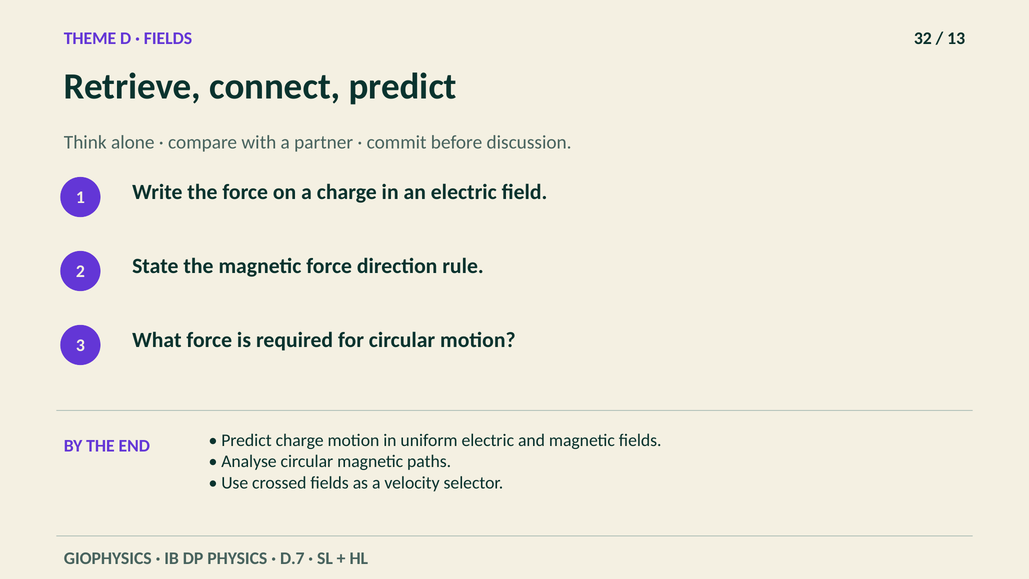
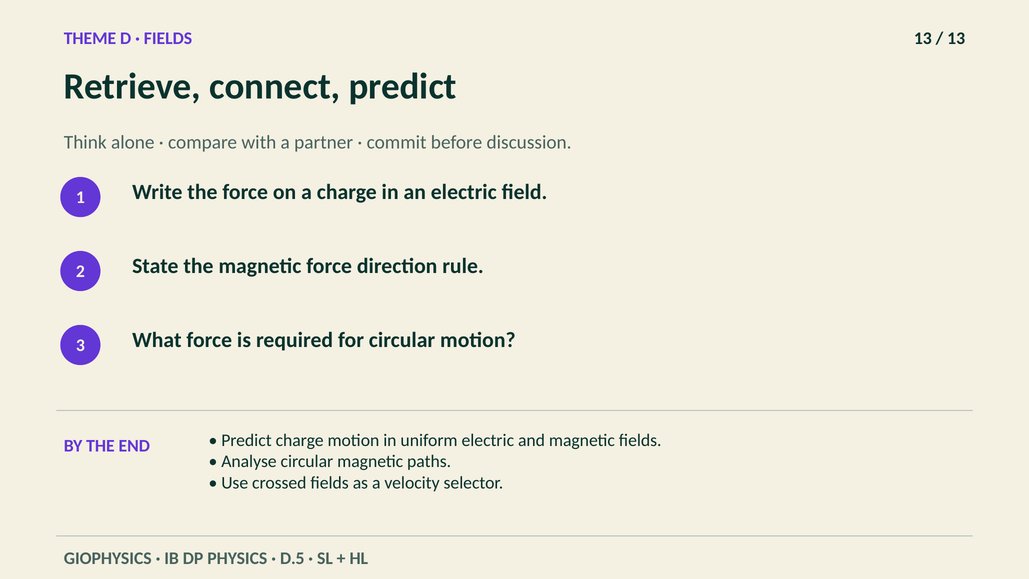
FIELDS 32: 32 -> 13 (923, 38)
D.7: D.7 -> D.5 (292, 558)
